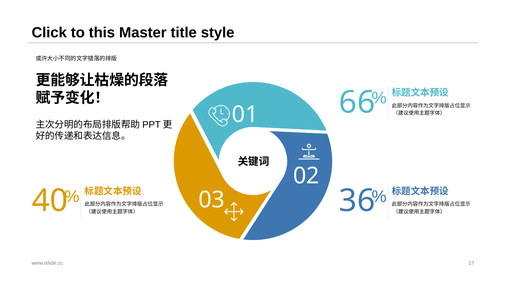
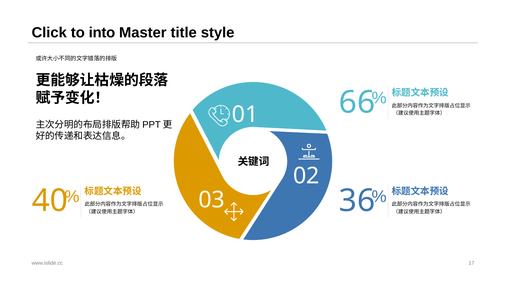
this: this -> into (102, 33)
